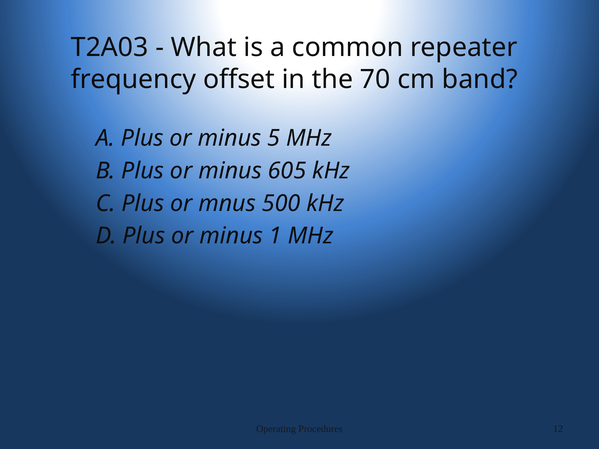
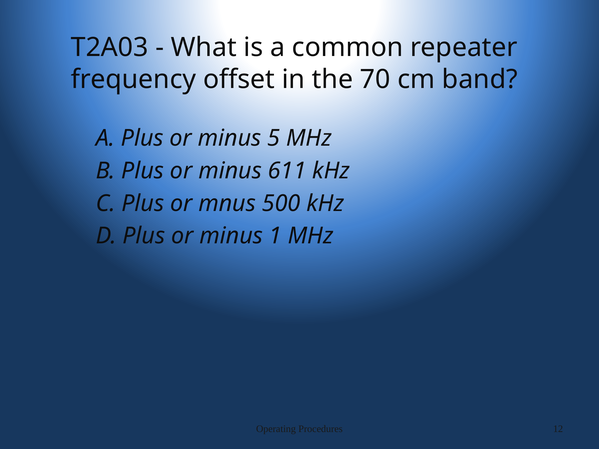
605: 605 -> 611 (287, 171)
